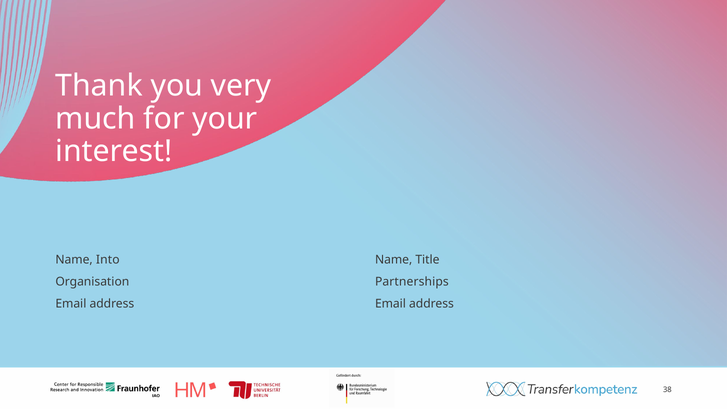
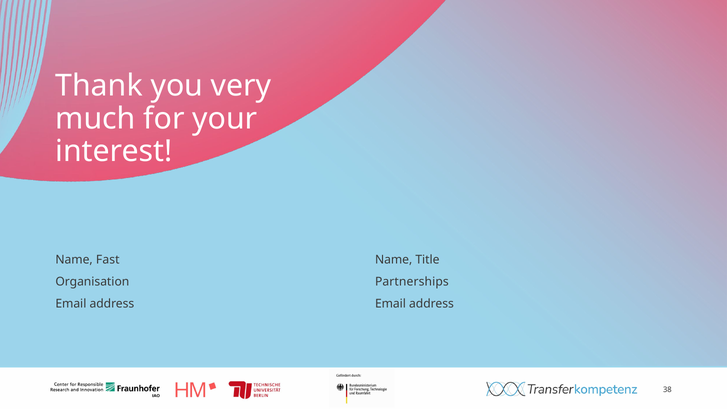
Into: Into -> Fast (108, 260)
